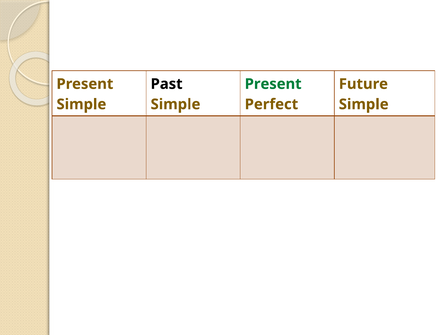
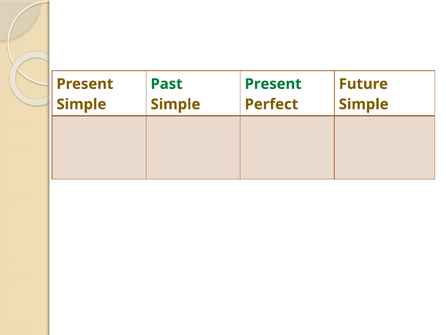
Past colour: black -> green (167, 84)
